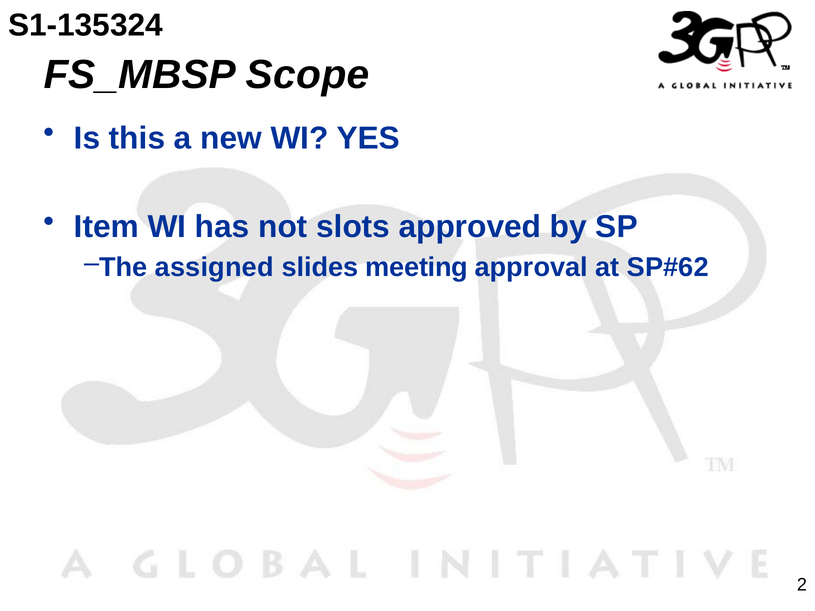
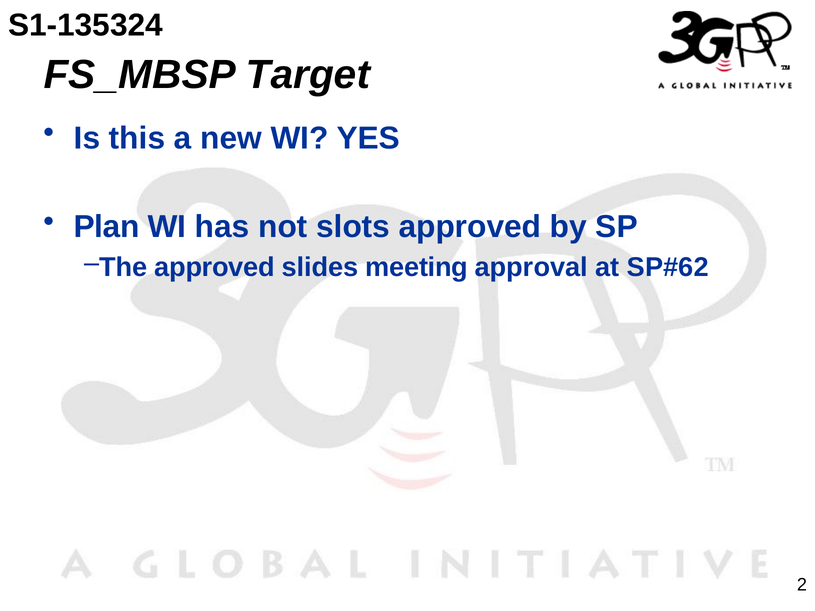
Scope: Scope -> Target (308, 75)
Item: Item -> Plan (107, 227)
The assigned: assigned -> approved (215, 267)
